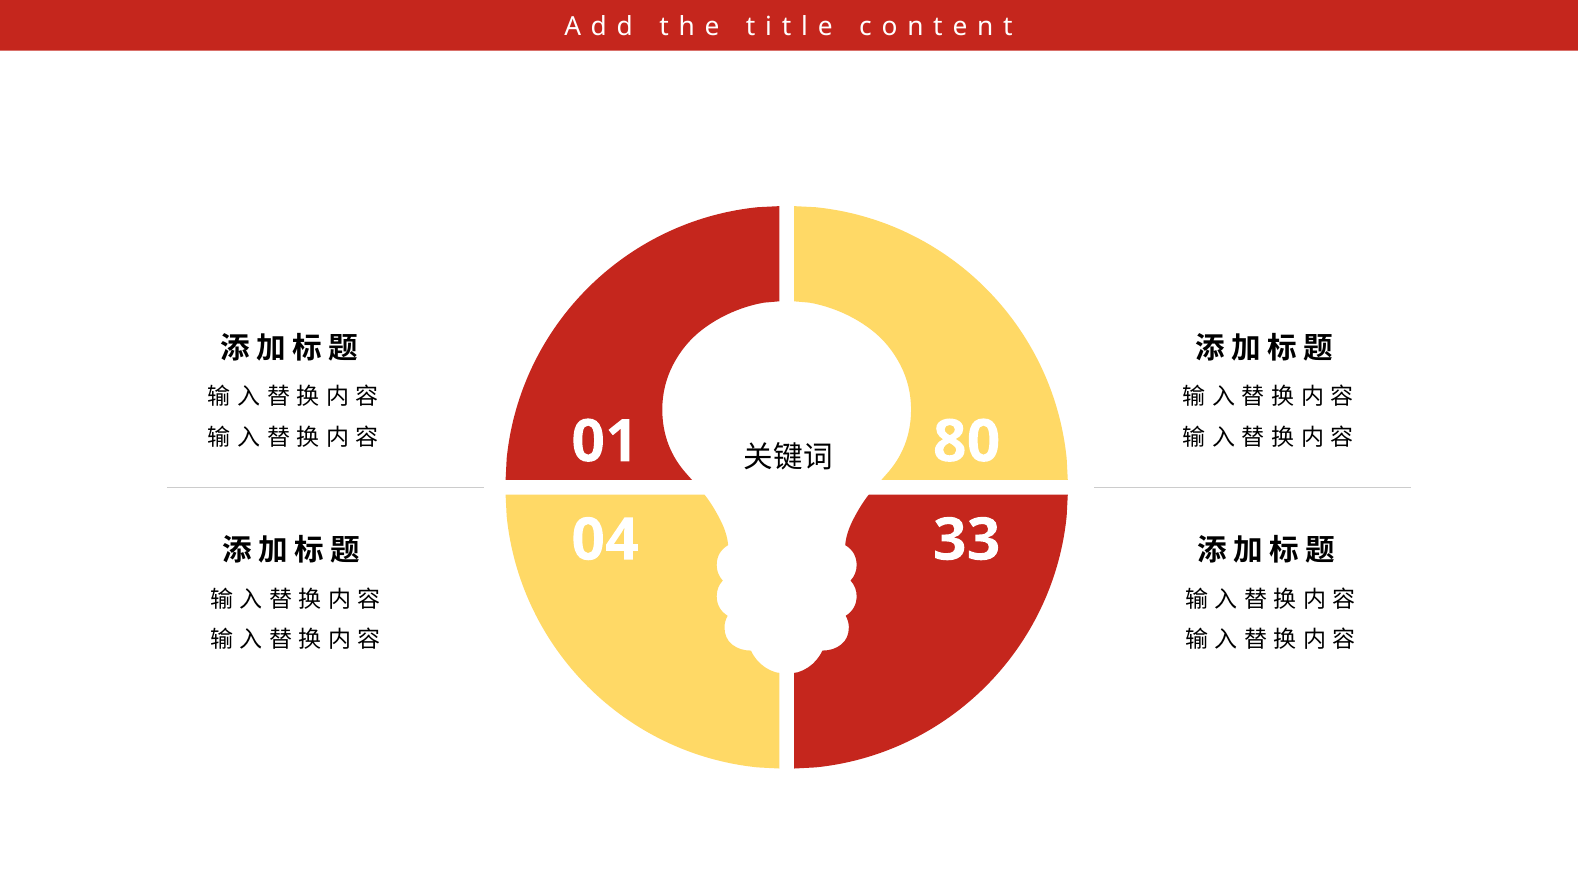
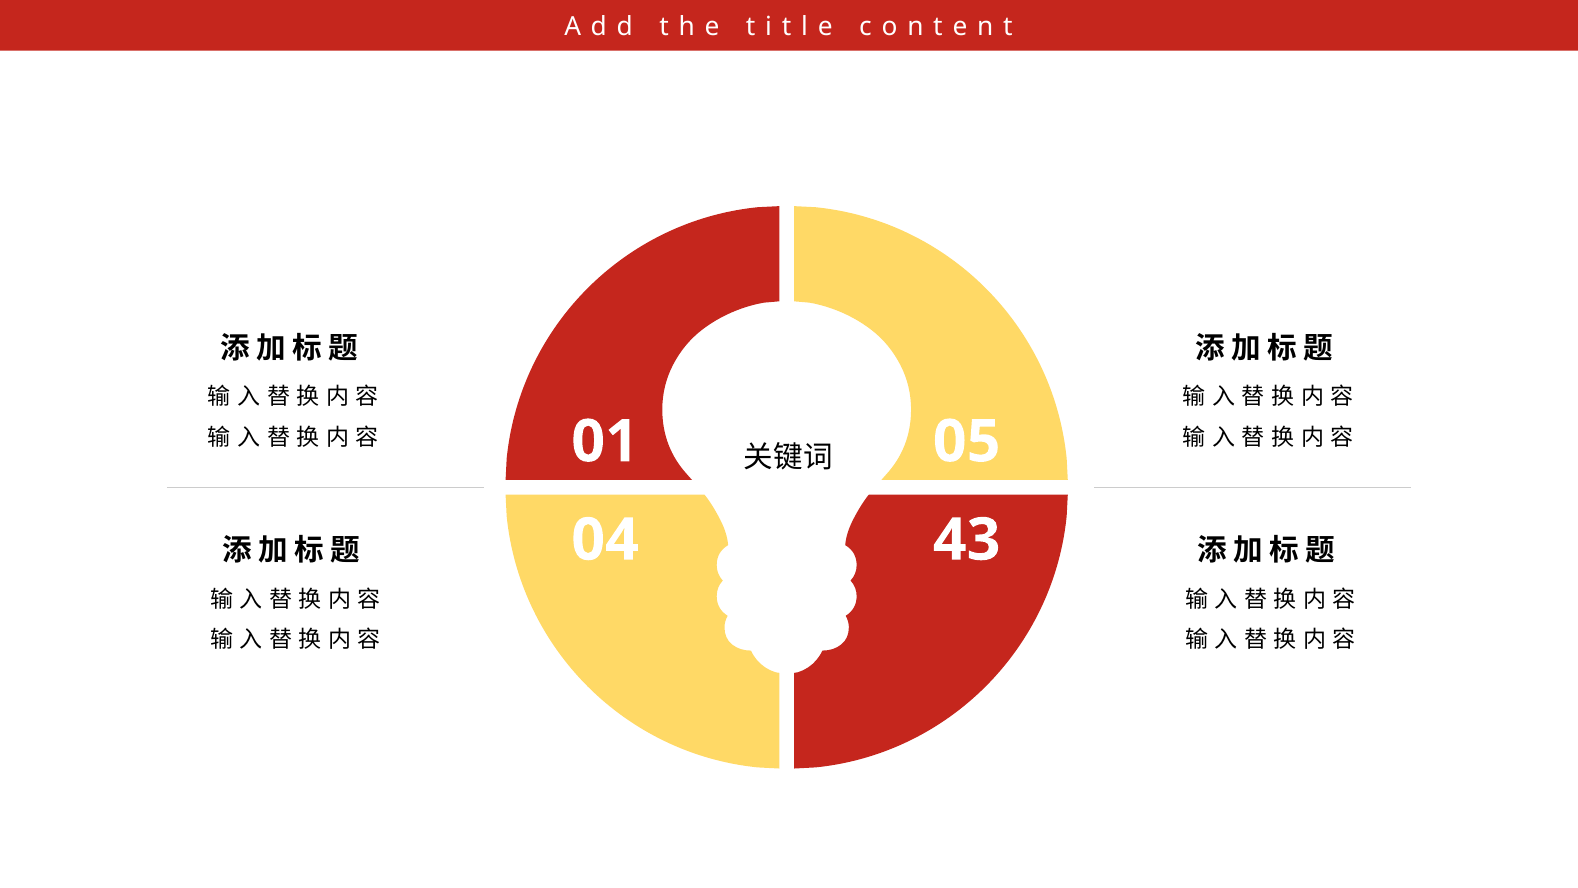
80: 80 -> 05 (967, 442)
33: 33 -> 43 (967, 540)
